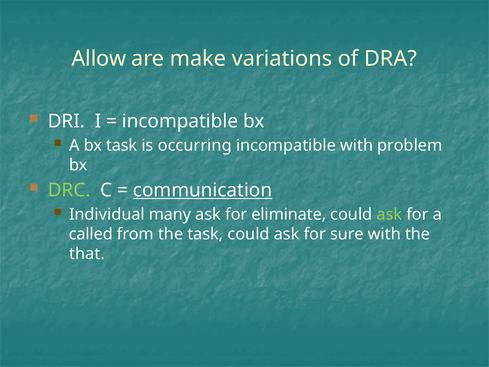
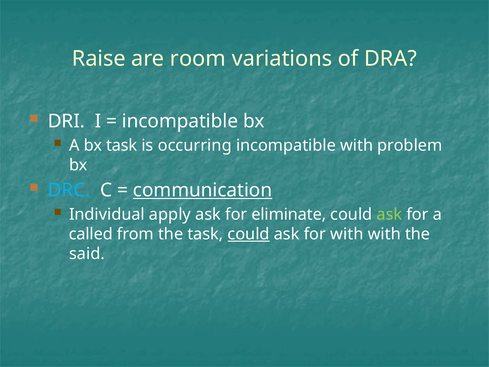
Allow: Allow -> Raise (99, 59)
make: make -> room (198, 59)
DRC colour: light green -> light blue (69, 190)
many: many -> apply (170, 214)
could underline: none -> present (249, 234)
for sure: sure -> with (347, 234)
that: that -> said (87, 254)
